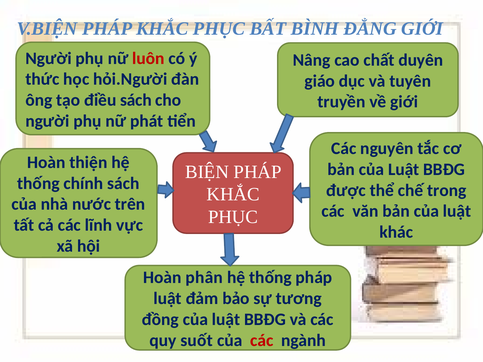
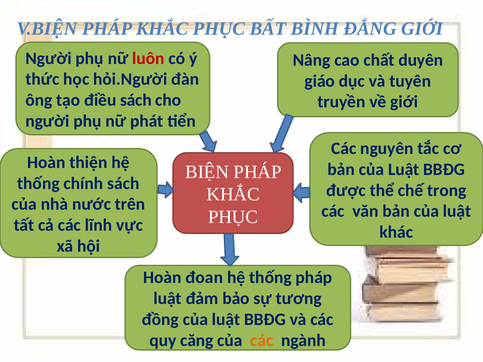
phân: phân -> đoan (204, 278)
suốt: suốt -> căng (197, 341)
các colour: red -> orange (262, 341)
